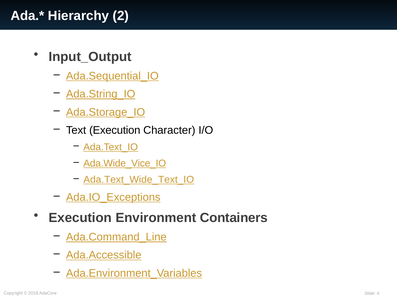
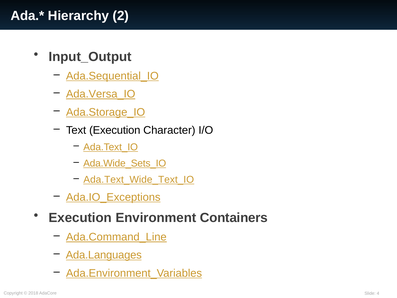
Ada.String_IO: Ada.String_IO -> Ada.Versa_IO (101, 94)
Ada.Wide_Vice_IO: Ada.Wide_Vice_IO -> Ada.Wide_Sets_IO (125, 163)
Ada.Accessible: Ada.Accessible -> Ada.Languages (104, 255)
